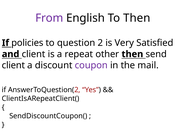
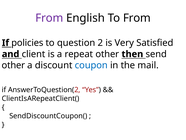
To Then: Then -> From (137, 18)
client: client -> other (13, 65)
coupon colour: purple -> blue (91, 65)
